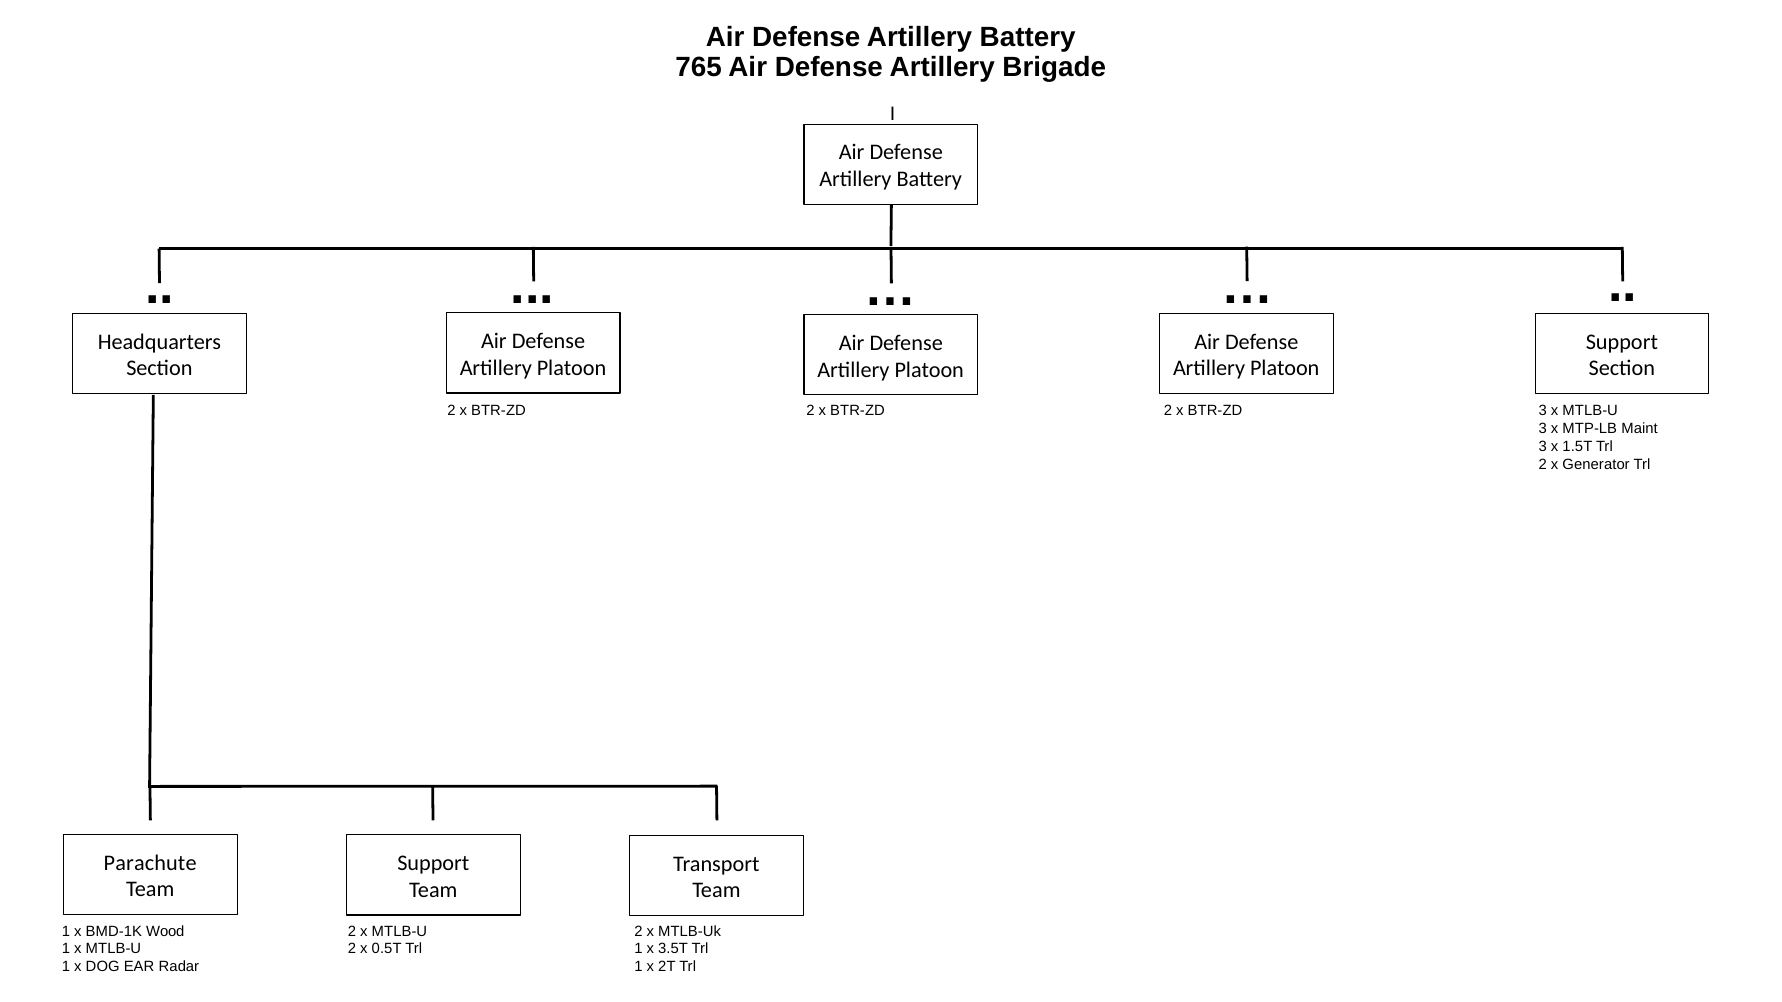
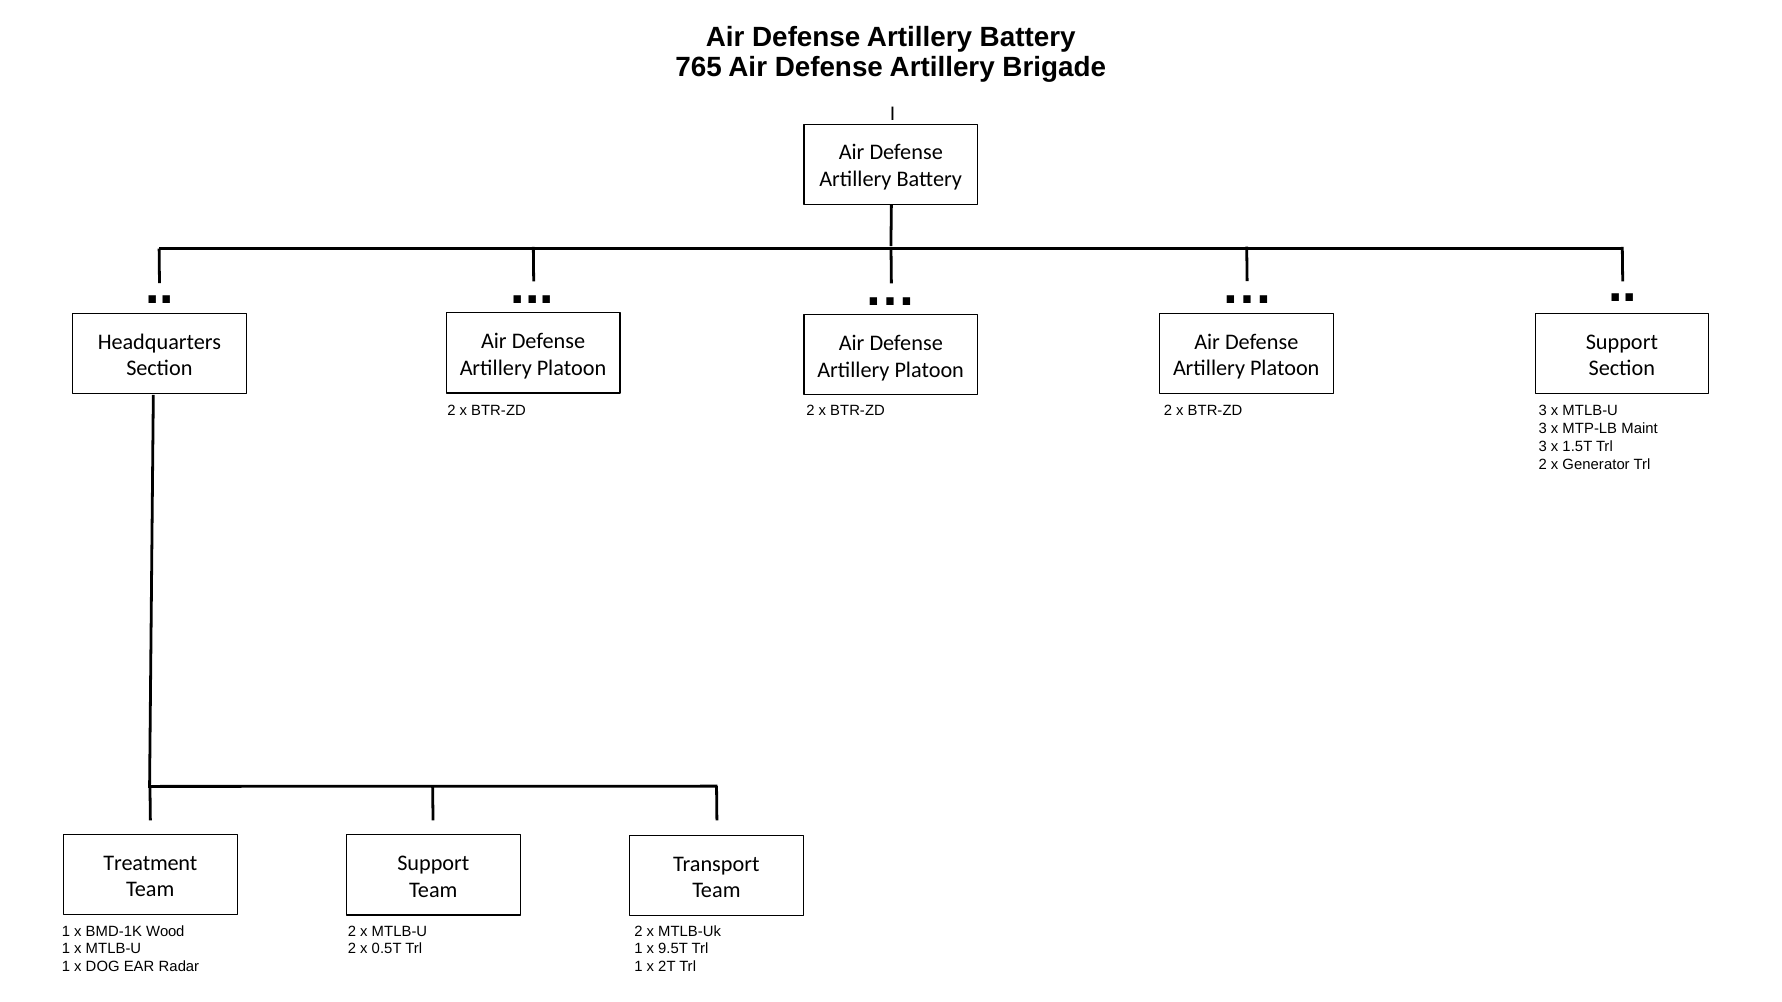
Parachute: Parachute -> Treatment (150, 863)
3.5T: 3.5T -> 9.5T (673, 949)
